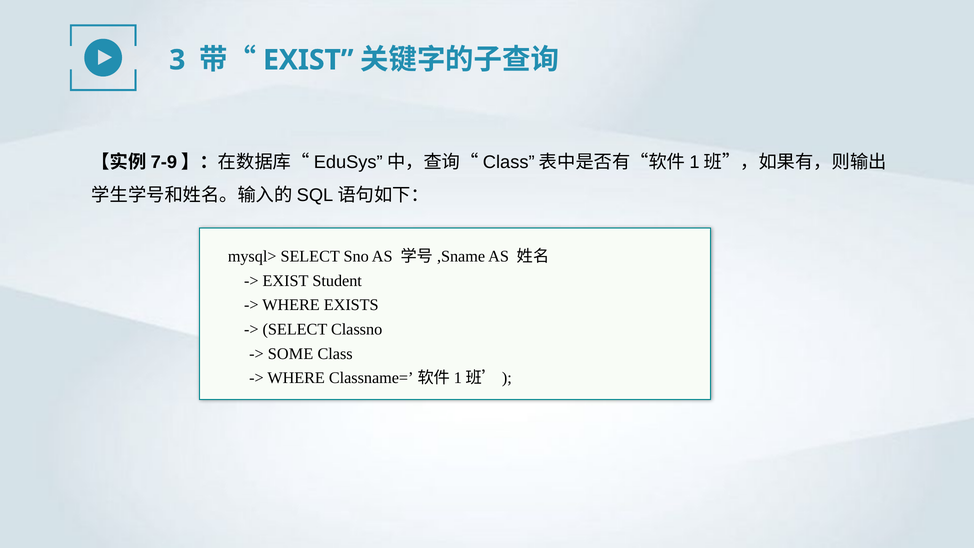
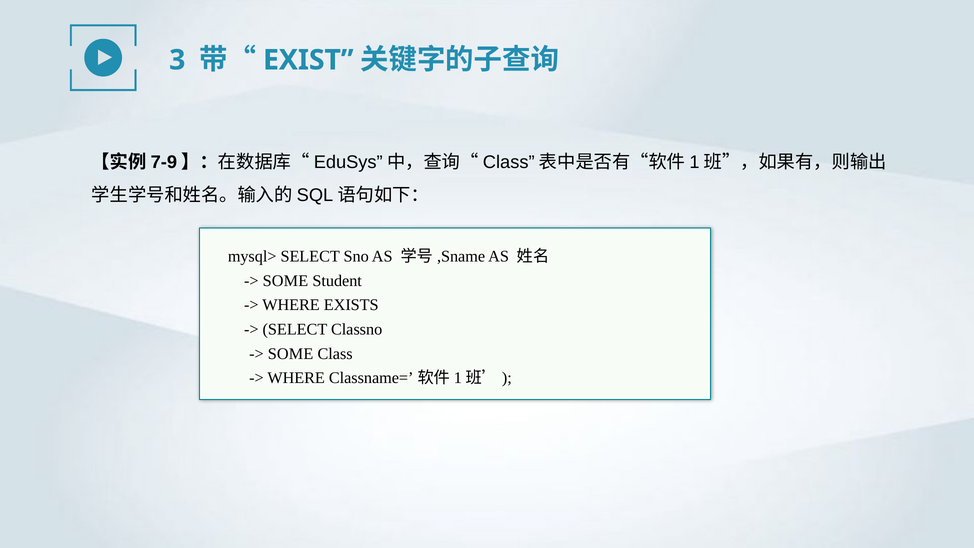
EXIST: EXIST -> SOME (285, 281)
